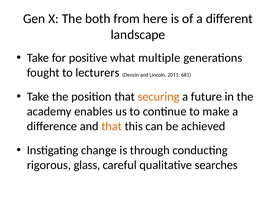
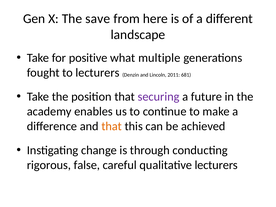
both: both -> save (98, 19)
securing colour: orange -> purple (159, 97)
glass: glass -> false (87, 165)
qualitative searches: searches -> lecturers (216, 165)
